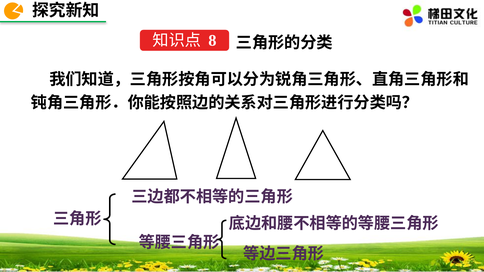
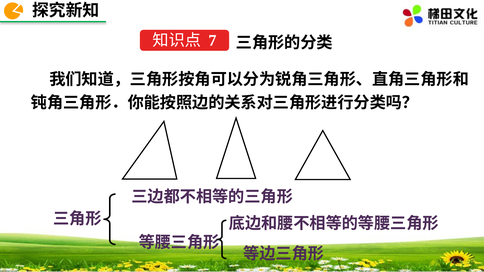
8: 8 -> 7 (212, 40)
